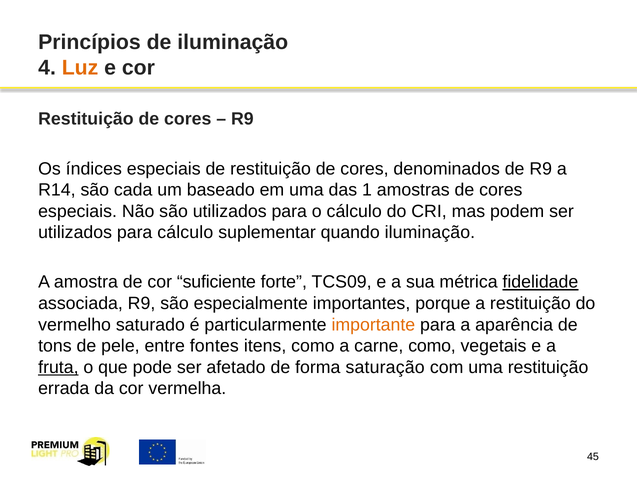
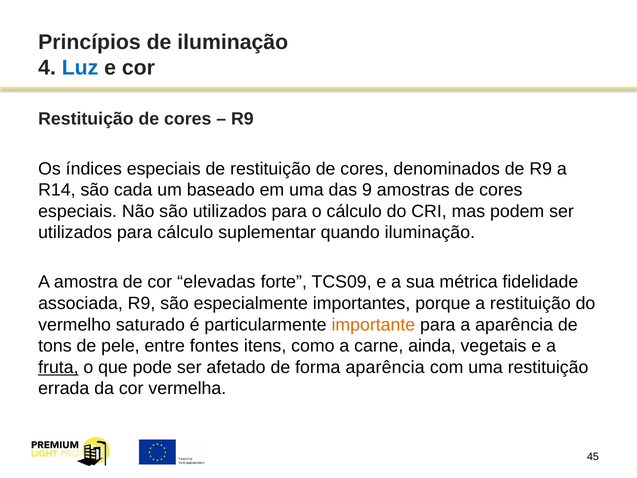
Luz colour: orange -> blue (80, 68)
1: 1 -> 9 (367, 190)
suficiente: suficiente -> elevadas (216, 282)
fidelidade underline: present -> none (540, 282)
carne como: como -> ainda (432, 346)
forma saturação: saturação -> aparência (385, 367)
